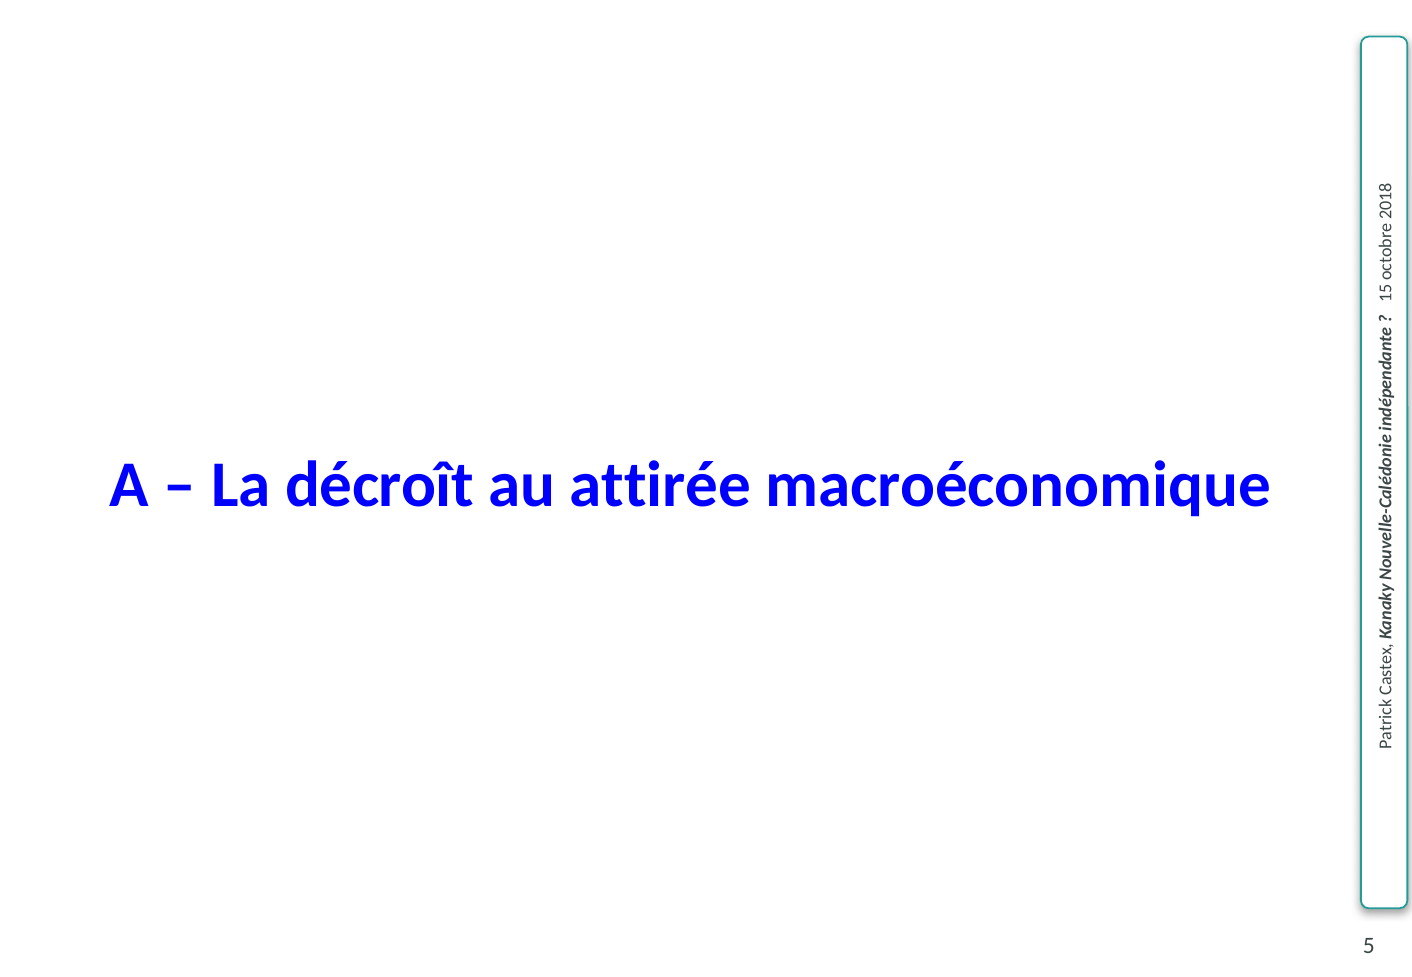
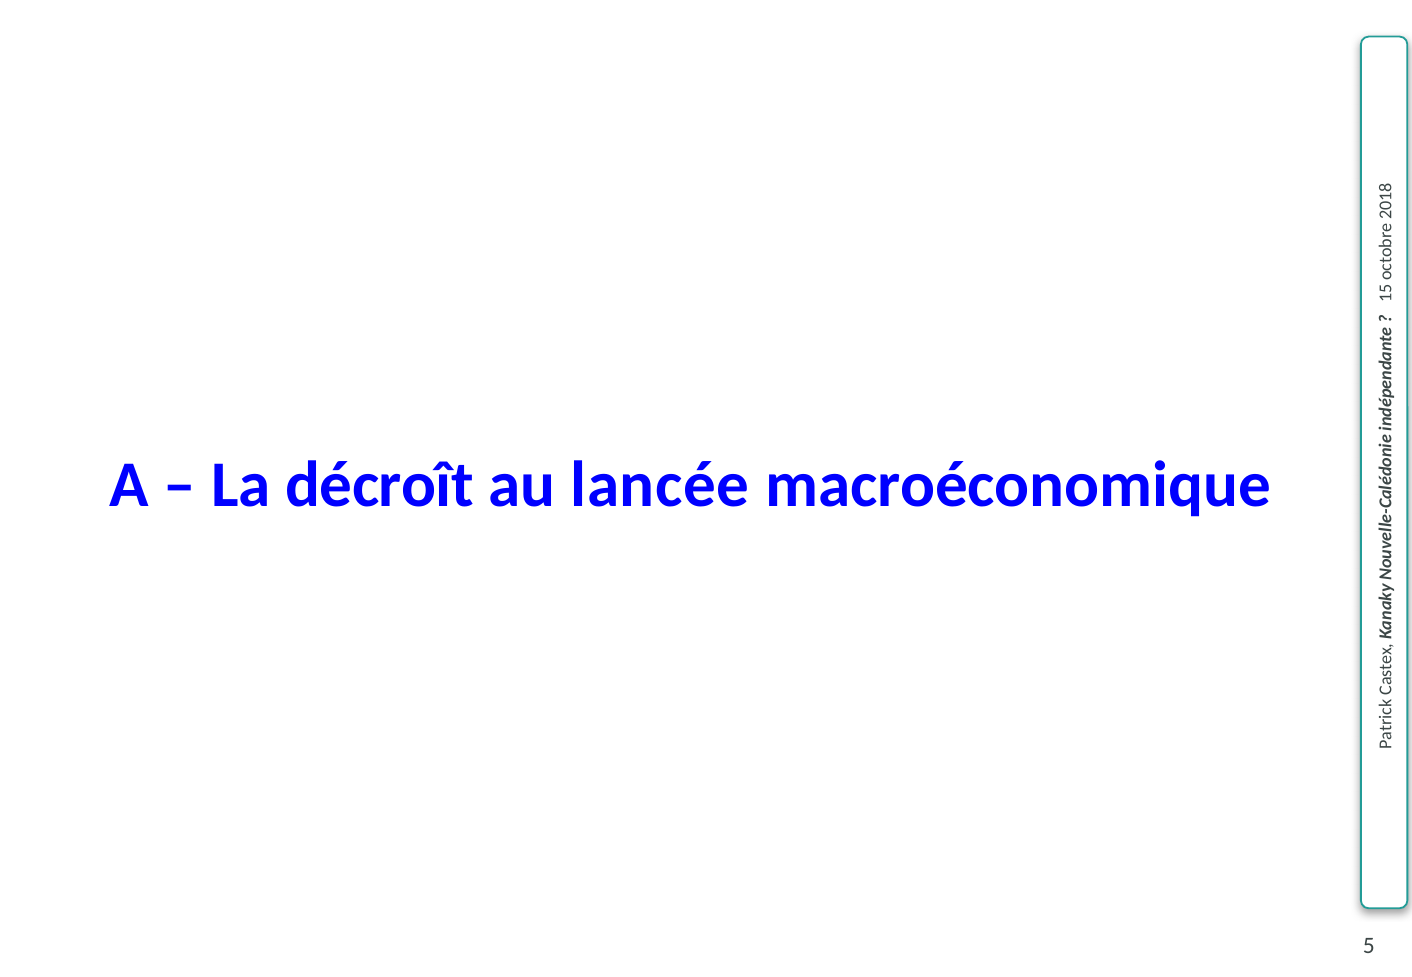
attirée: attirée -> lancée (660, 485)
